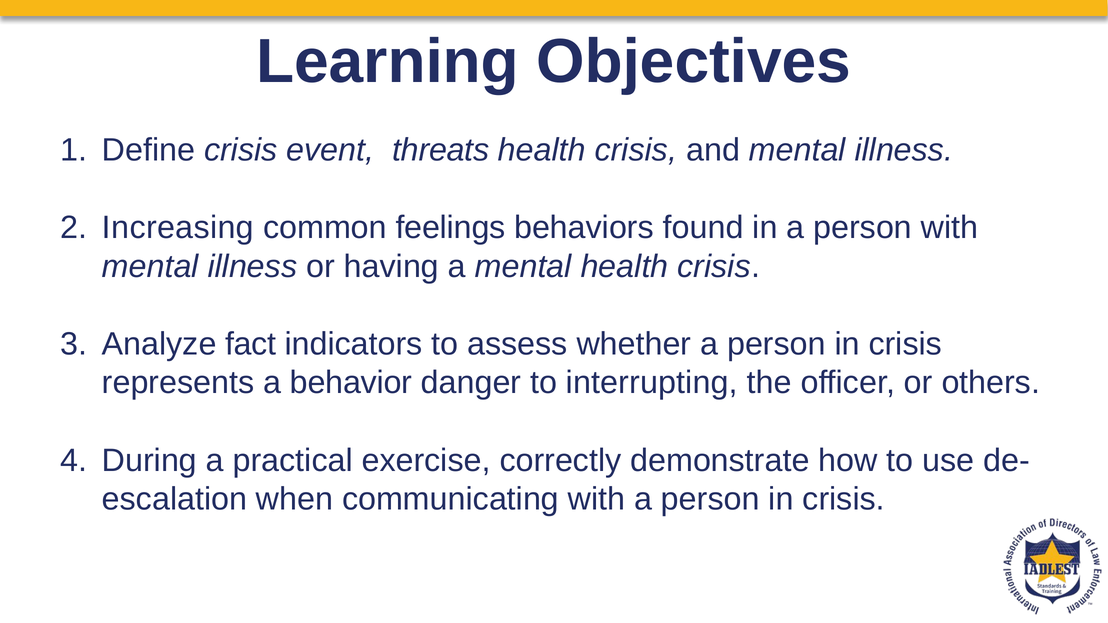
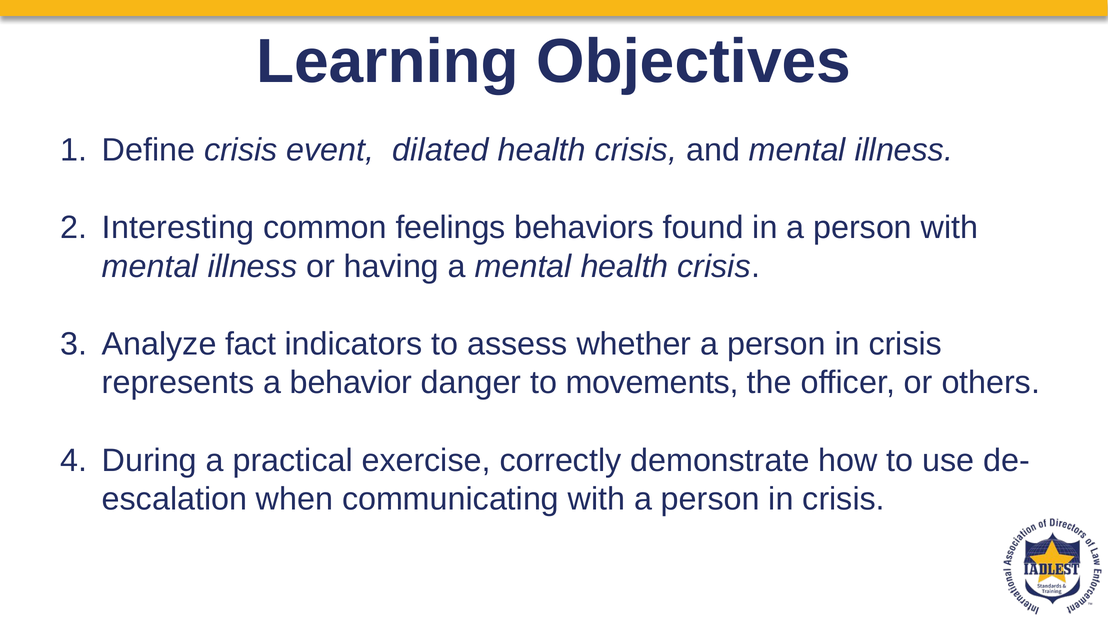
threats: threats -> dilated (440, 150)
Increasing: Increasing -> Interesting (178, 228)
interrupting: interrupting -> movements (652, 383)
